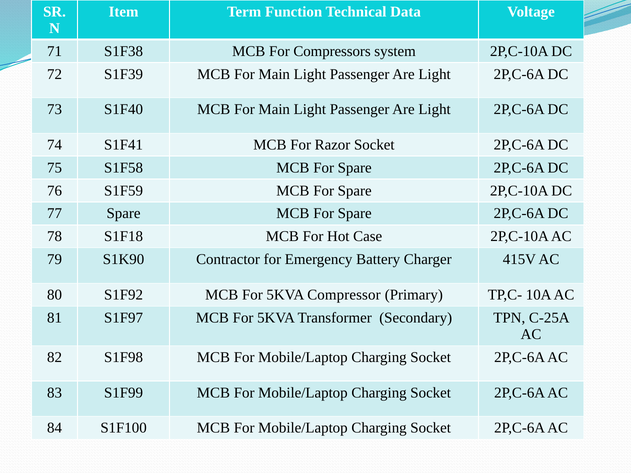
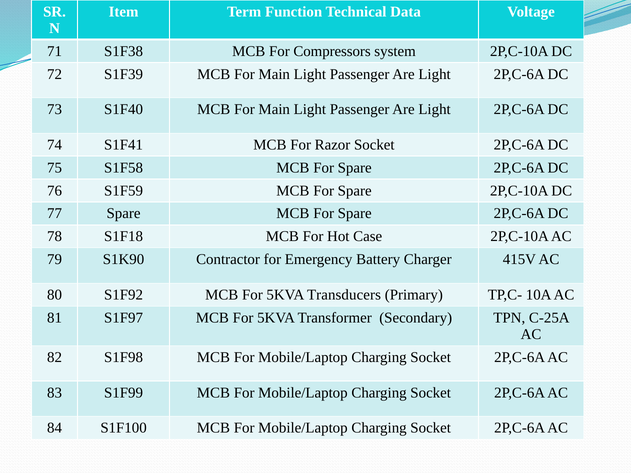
Compressor: Compressor -> Transducers (344, 295)
